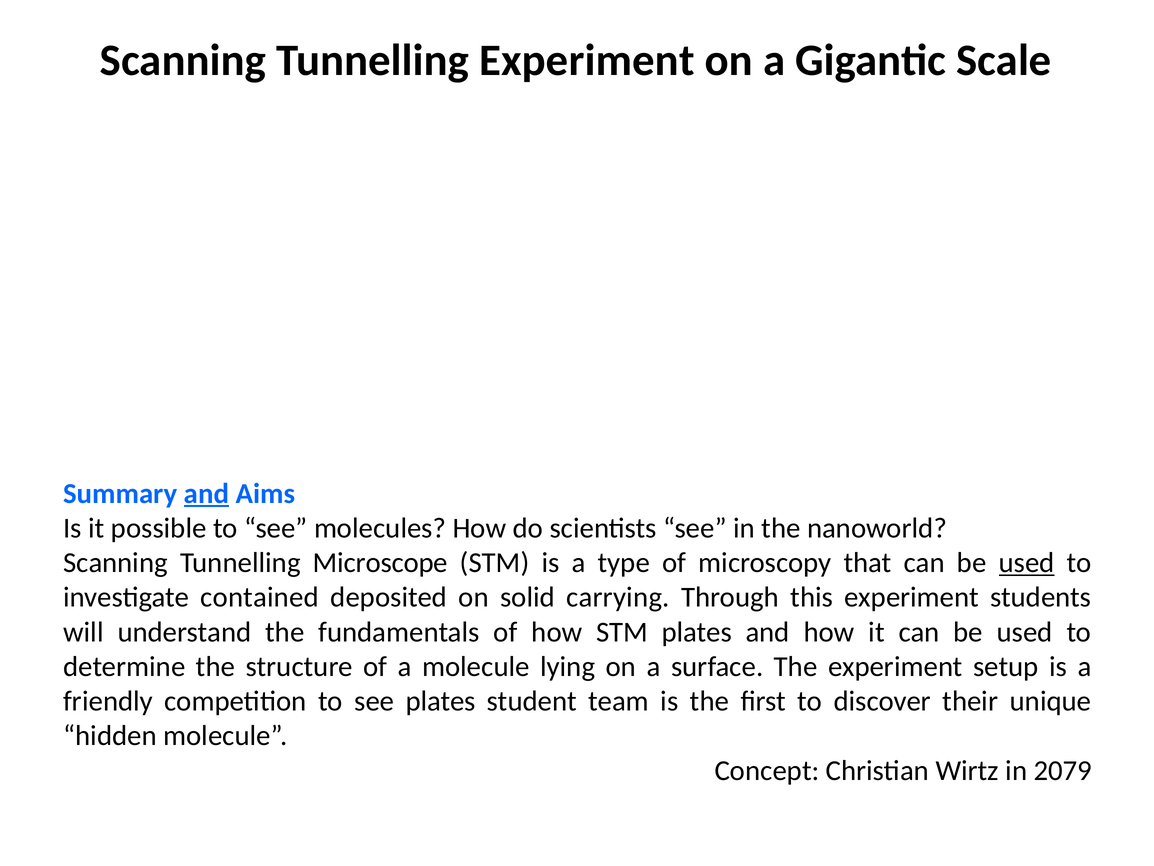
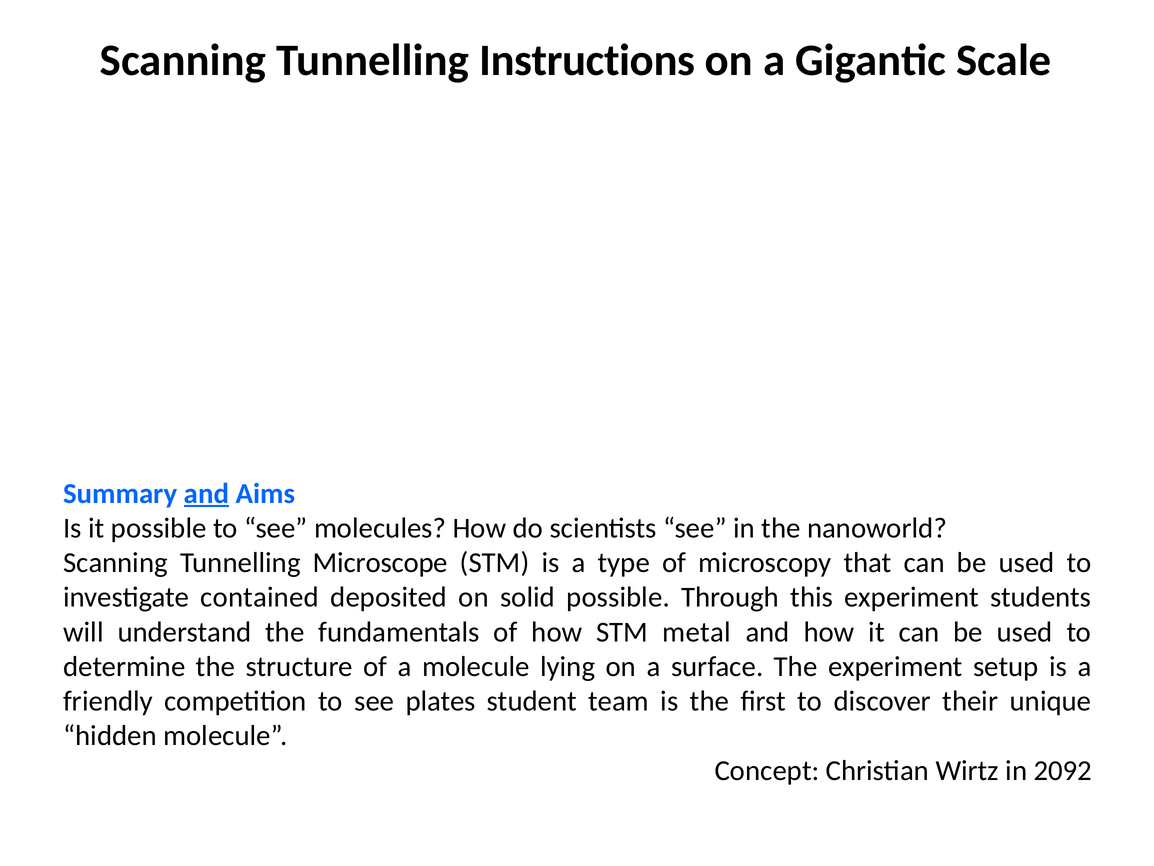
Tunnelling Experiment: Experiment -> Instructions (587, 60)
used underline: present -> none (1027, 562)
solid carrying: carrying -> possible (618, 597)
STM plates: plates -> metal (697, 632)
2079: 2079 -> 2092 (1063, 770)
